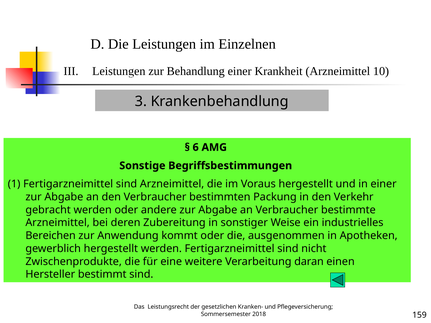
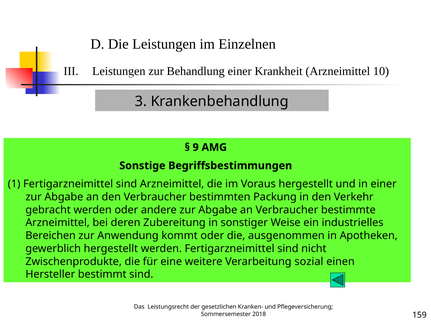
6: 6 -> 9 (196, 147)
daran: daran -> sozial (309, 262)
